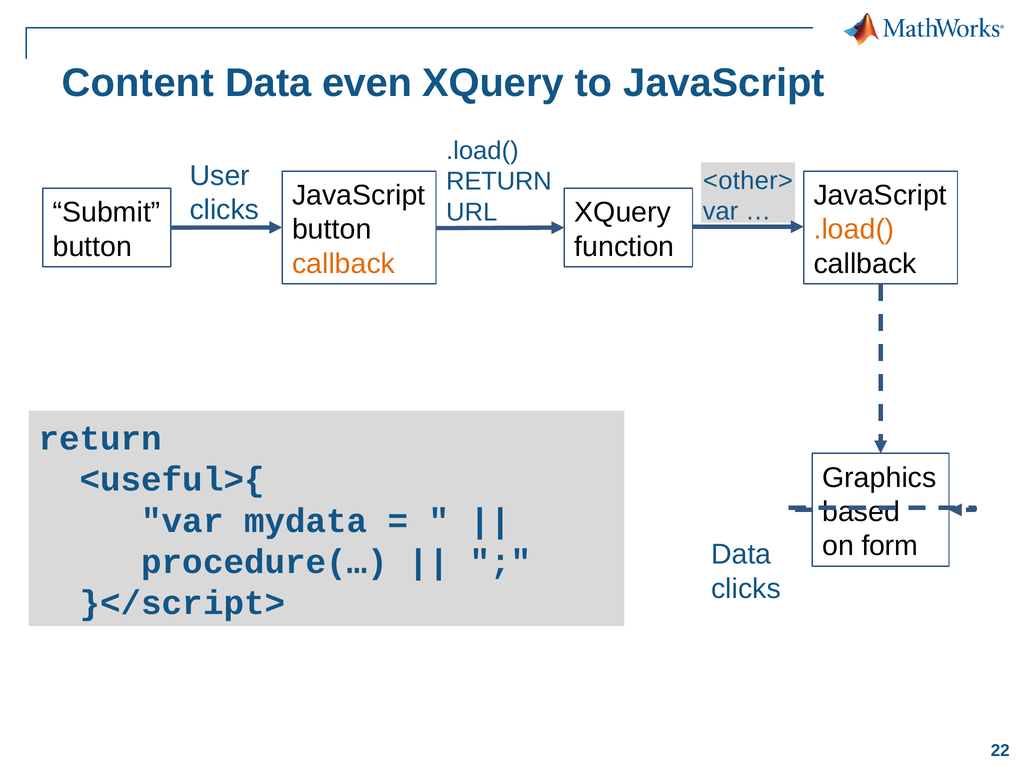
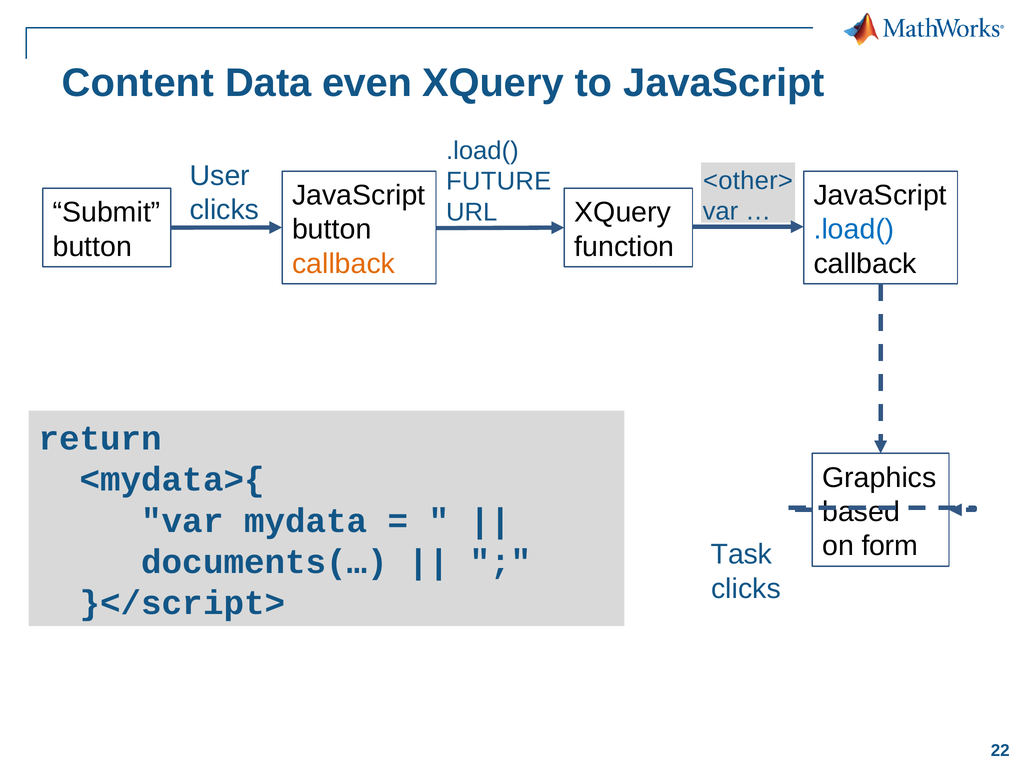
RETURN: RETURN -> FUTURE (499, 181)
.load( colour: orange -> blue (854, 229)
<useful>{: <useful>{ -> <mydata>{ (172, 479)
Data: Data -> Task (741, 554)
procedure(…: procedure(… -> documents(… (265, 561)
